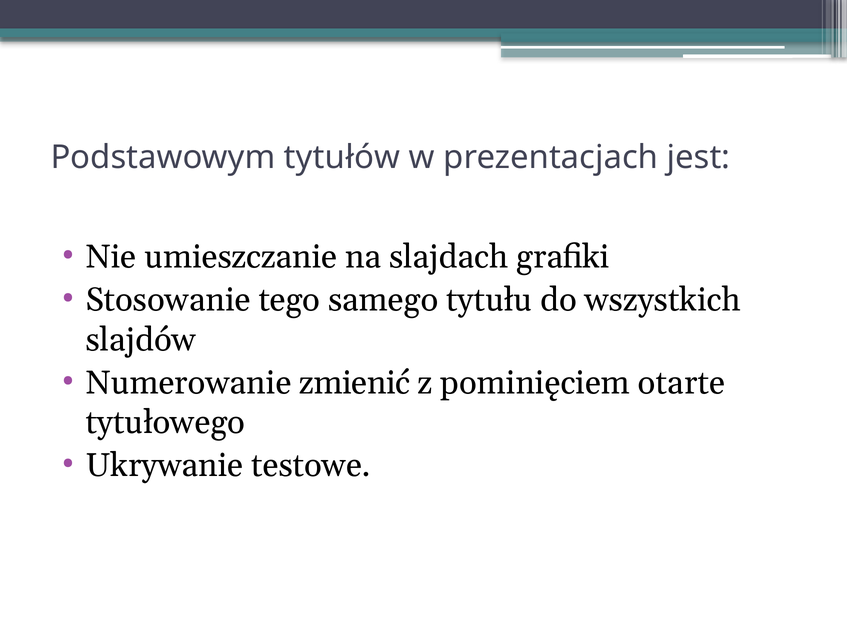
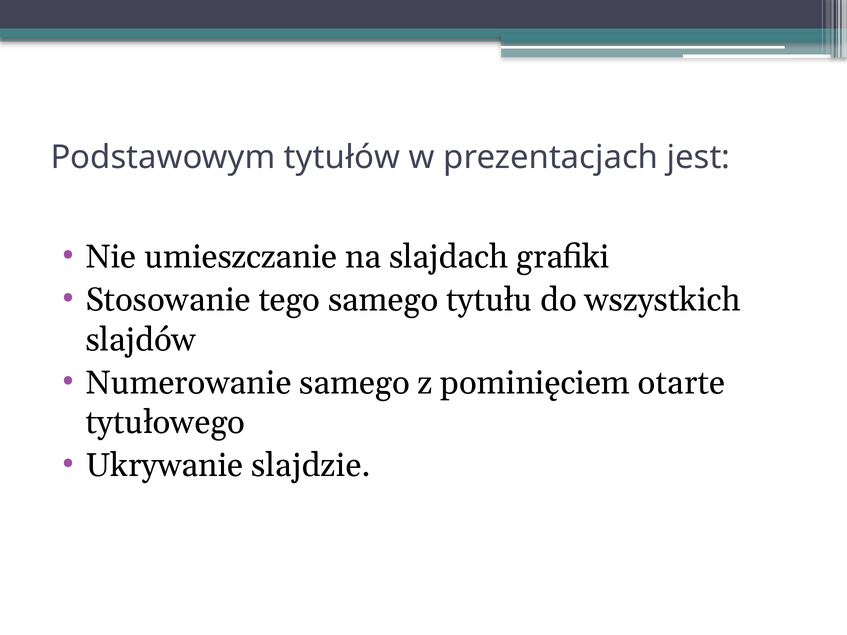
Numerowanie zmienić: zmienić -> samego (355, 383)
testowe: testowe -> slajdzie (311, 466)
